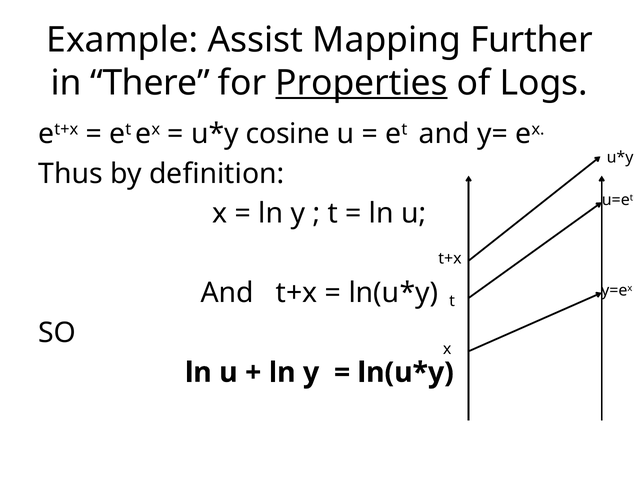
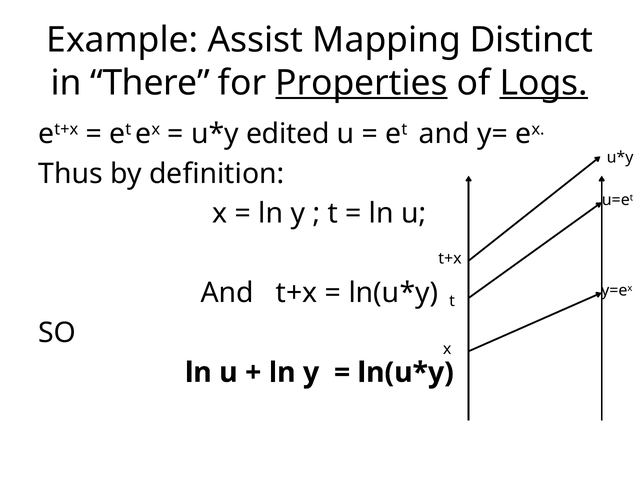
Further: Further -> Distinct (532, 40)
Logs underline: none -> present (544, 83)
cosine: cosine -> edited (288, 134)
